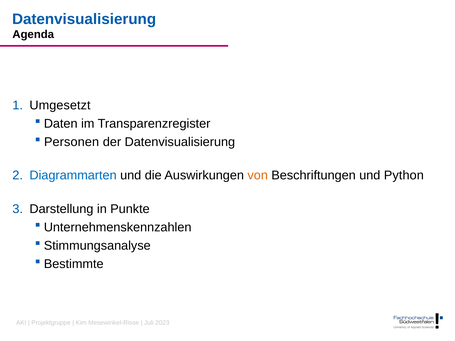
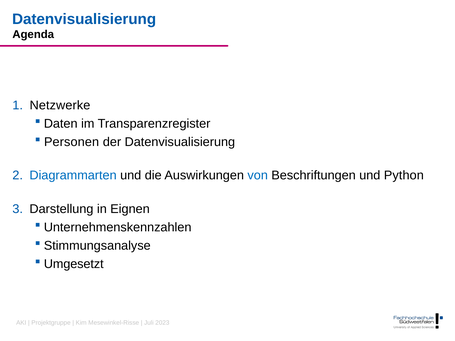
Umgesetzt: Umgesetzt -> Netzwerke (60, 105)
von colour: orange -> blue (258, 176)
Punkte: Punkte -> Eignen (130, 209)
Bestimmte: Bestimmte -> Umgesetzt (74, 264)
